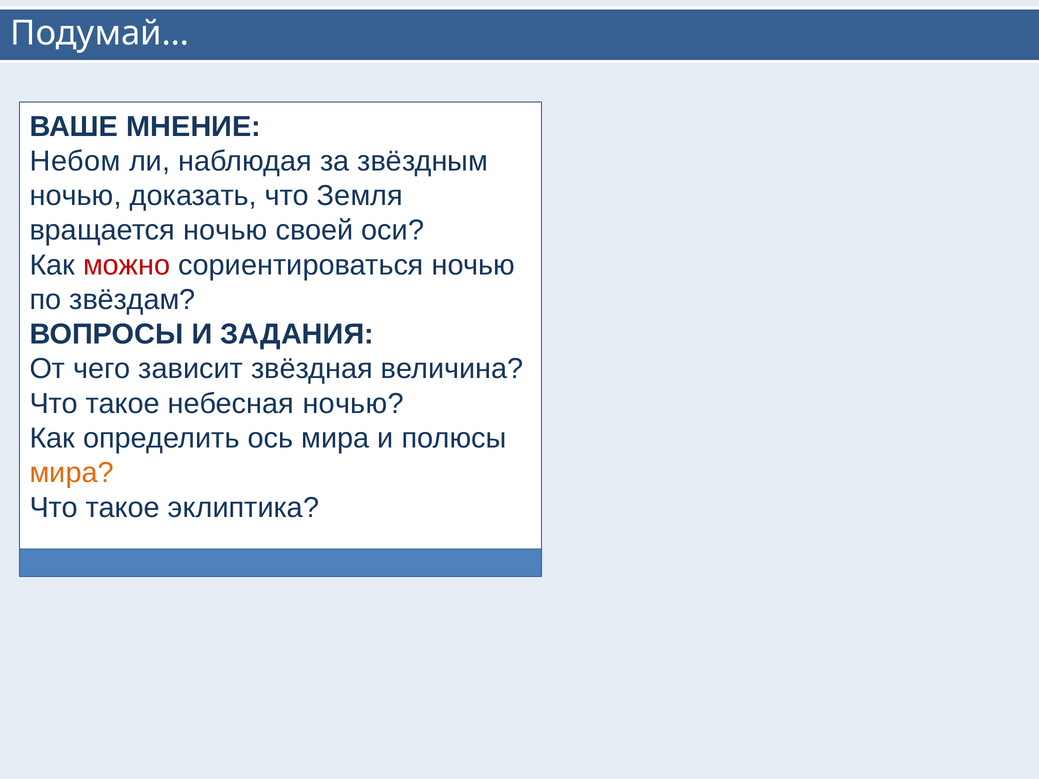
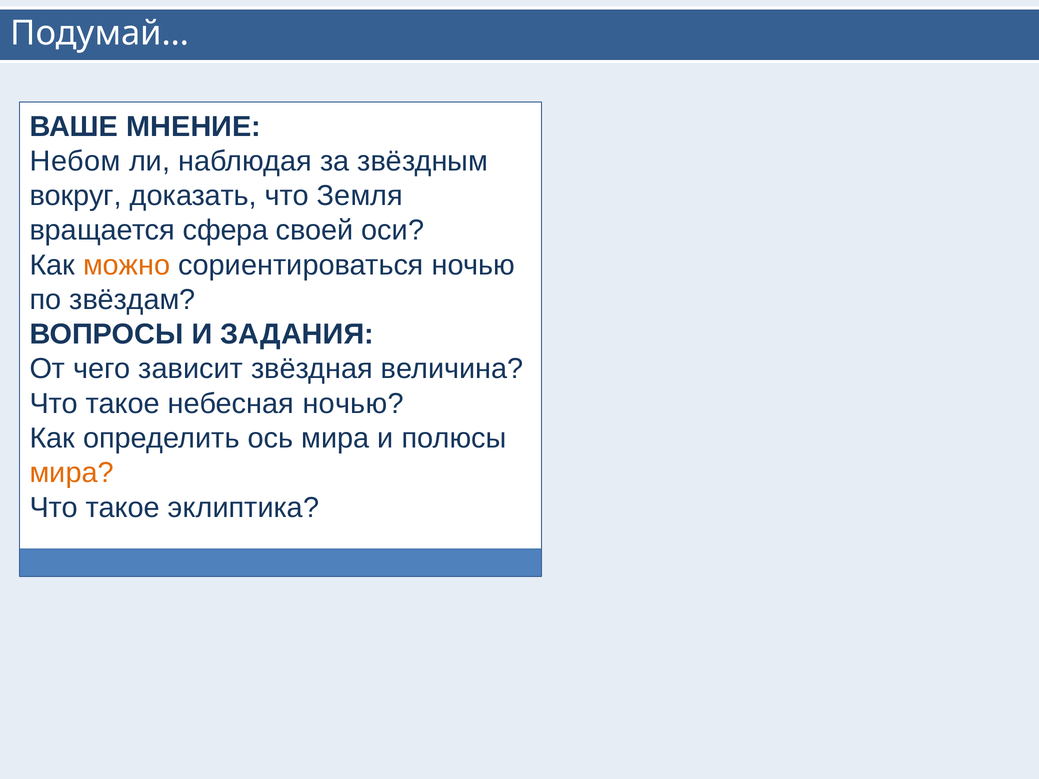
ночью: ночью -> вокруг (76, 196)
вращается ночью: ночью -> сфера (226, 230)
можно colour: red -> orange (127, 265)
